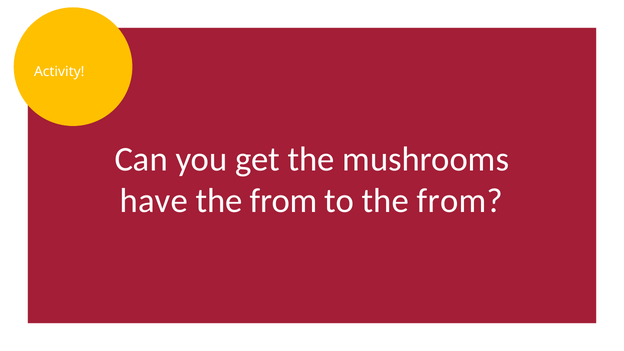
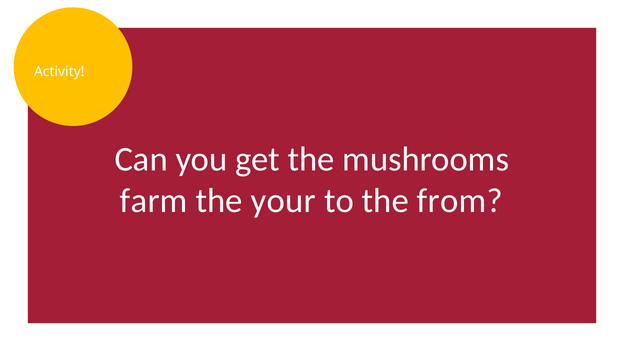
have: have -> farm (154, 201)
from: from -> your (283, 201)
